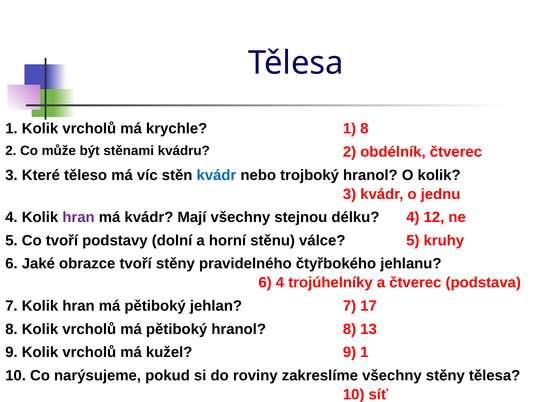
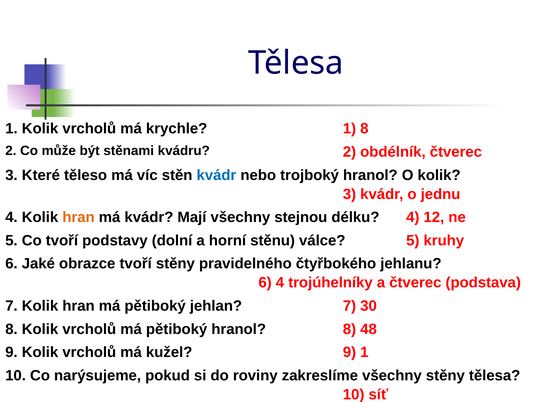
hran colour: purple -> orange (78, 217)
17: 17 -> 30 (369, 306)
13: 13 -> 48 (369, 329)
